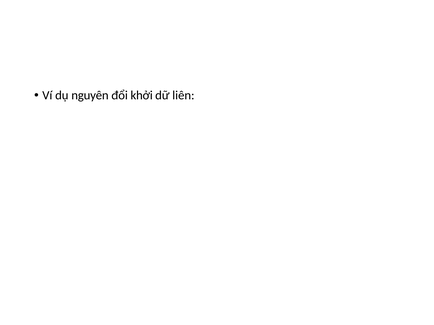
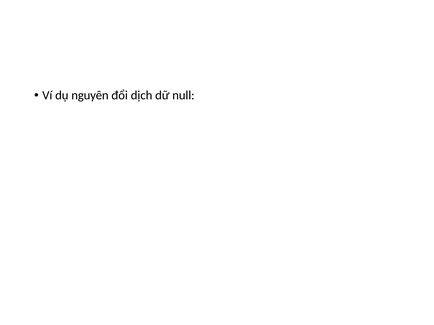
khởi: khởi -> dịch (142, 96)
liên: liên -> null (183, 96)
